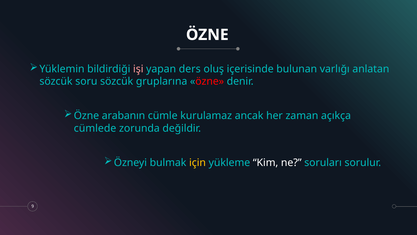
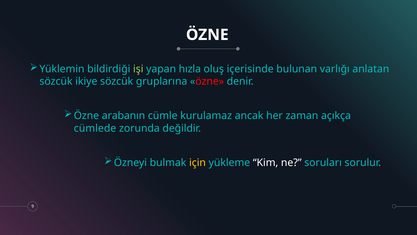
işi colour: pink -> light green (138, 69)
ders: ders -> hızla (190, 69)
soru: soru -> ikiye (86, 81)
